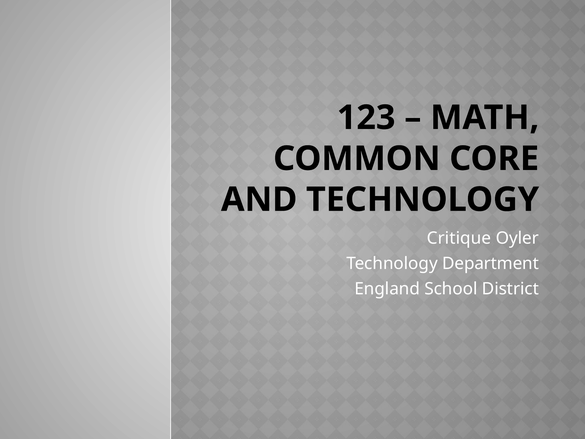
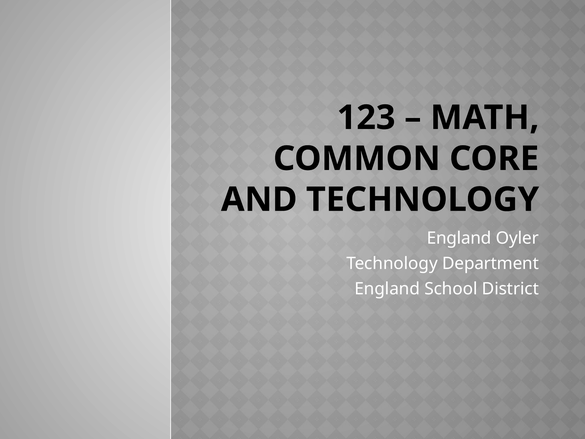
Critique: Critique -> England (459, 238)
